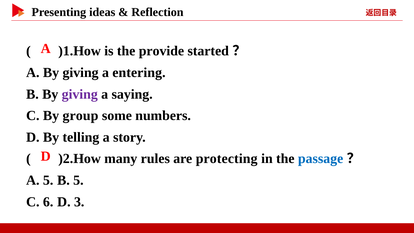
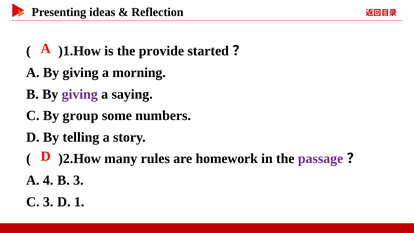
entering: entering -> morning (139, 73)
protecting: protecting -> homework (227, 159)
passage colour: blue -> purple (321, 159)
A 5: 5 -> 4 (48, 180)
B 5: 5 -> 3 (78, 180)
C 6: 6 -> 3 (48, 202)
3: 3 -> 1 (79, 202)
